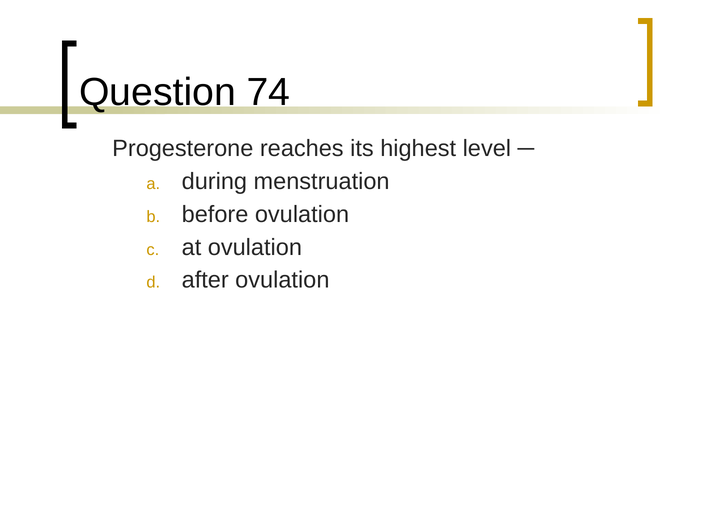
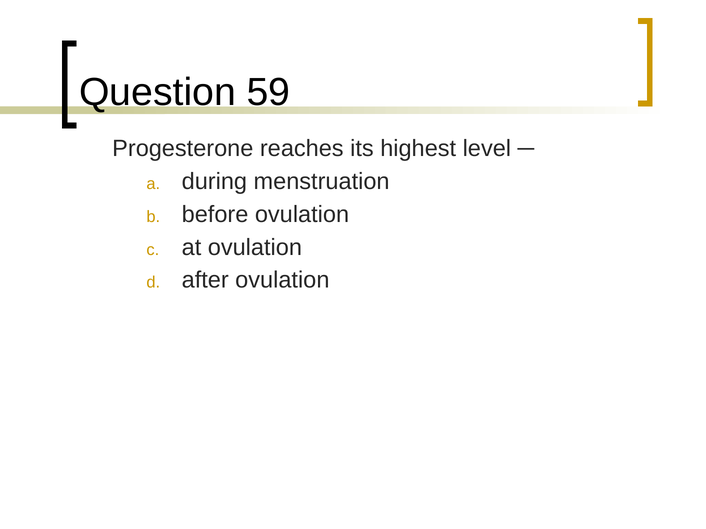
74: 74 -> 59 (268, 92)
